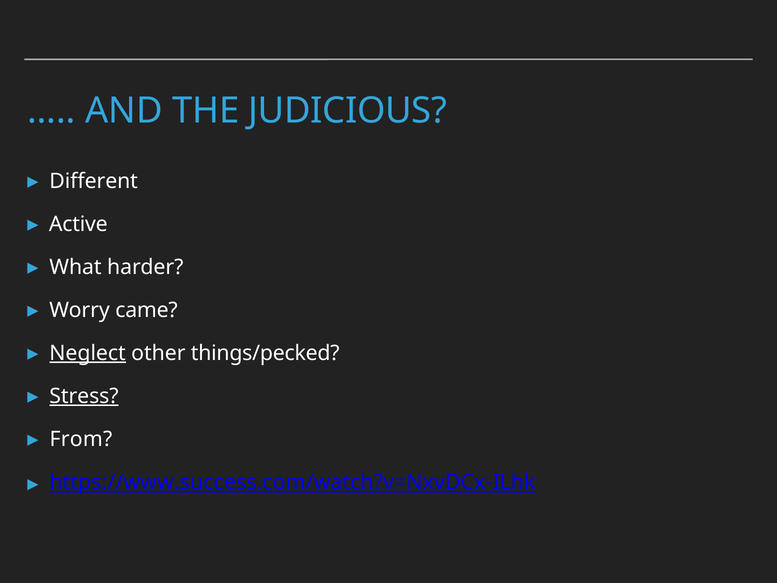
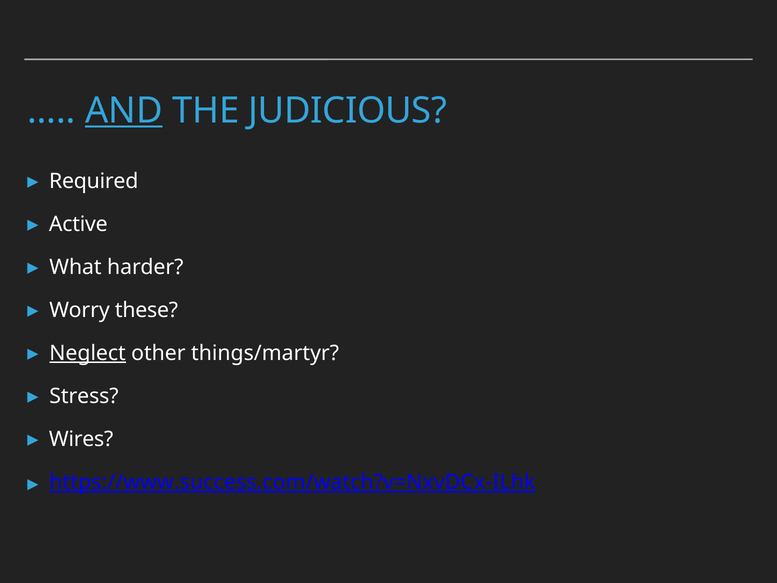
AND underline: none -> present (124, 111)
Different: Different -> Required (94, 181)
came: came -> these (146, 310)
things/pecked: things/pecked -> things/martyr (265, 353)
Stress underline: present -> none (84, 396)
From: From -> Wires (81, 439)
